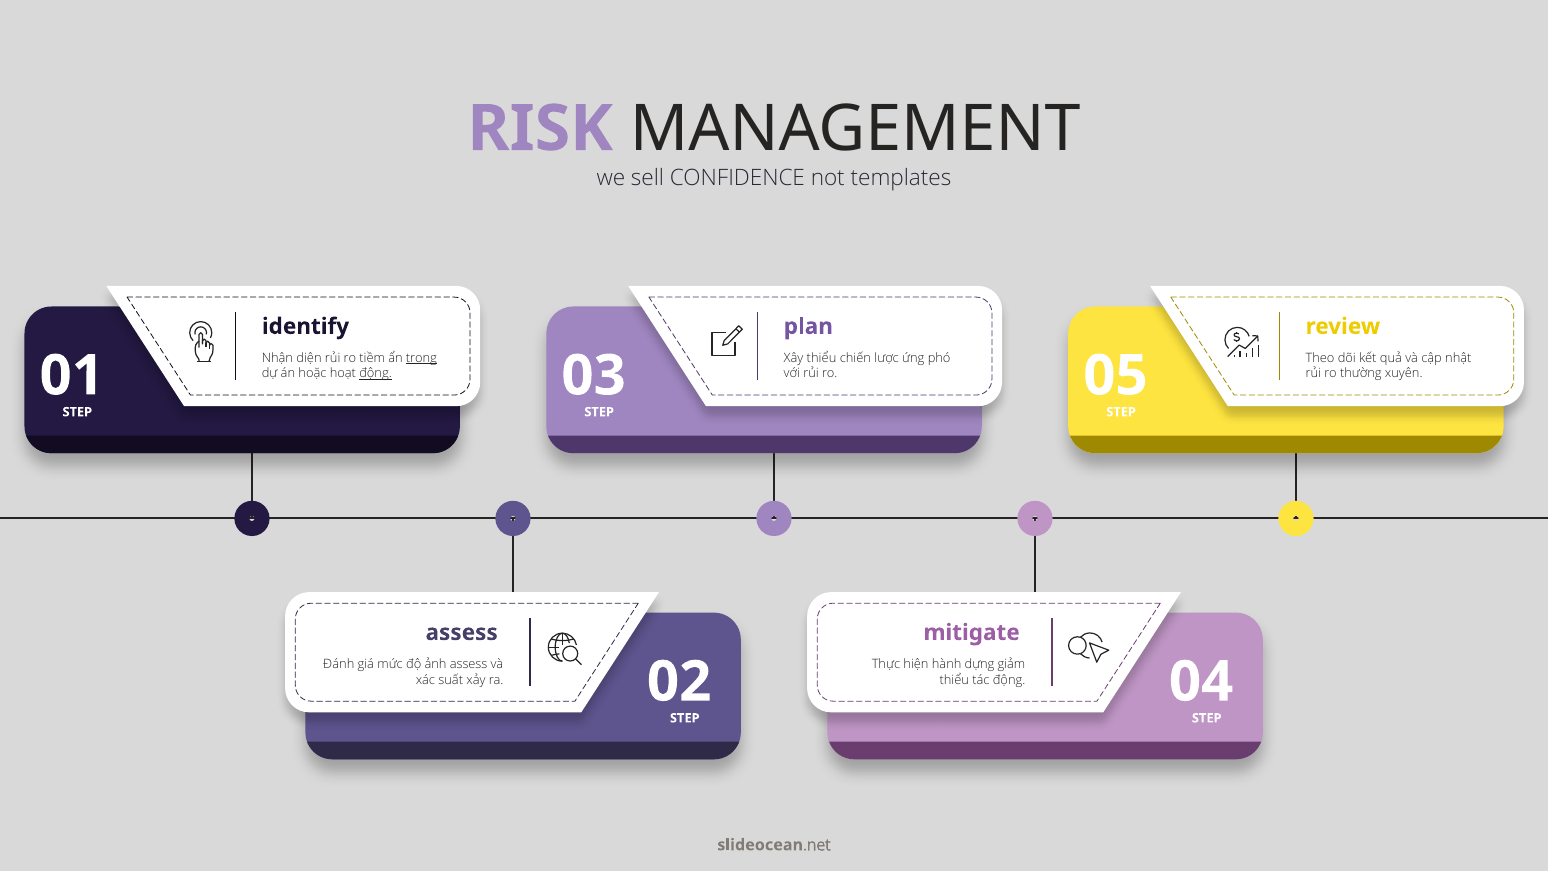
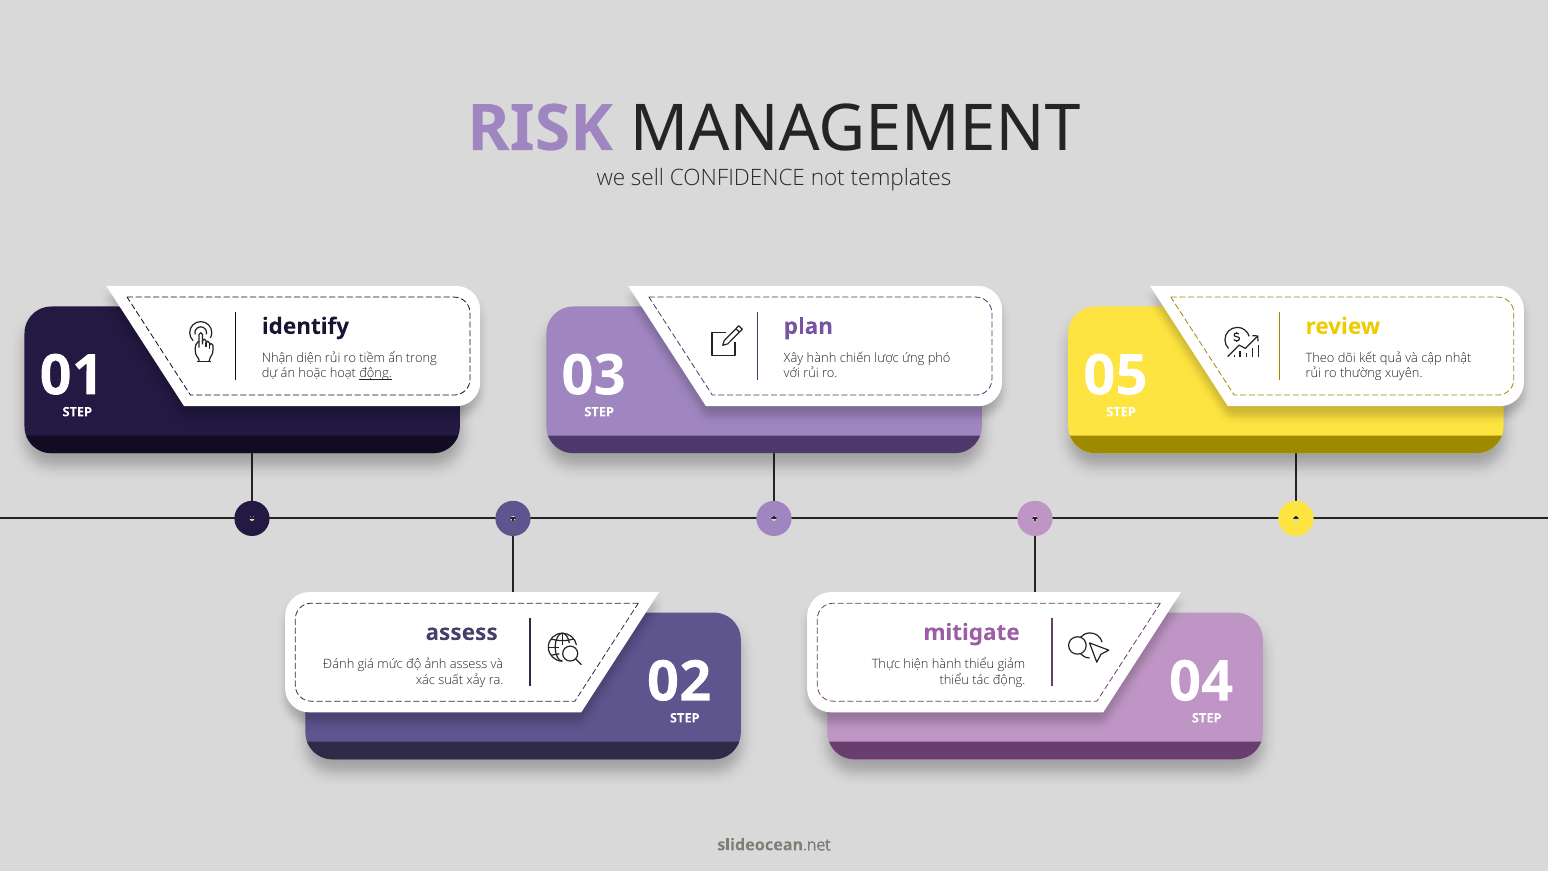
trong underline: present -> none (421, 358)
Xây thiểu: thiểu -> hành (822, 358)
hành dựng: dựng -> thiểu (979, 664)
